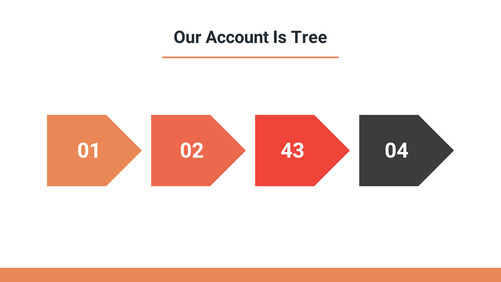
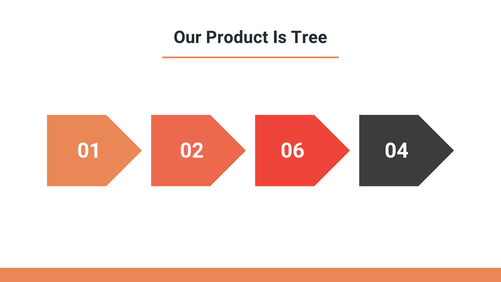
Account: Account -> Product (237, 37)
43: 43 -> 06 (293, 151)
